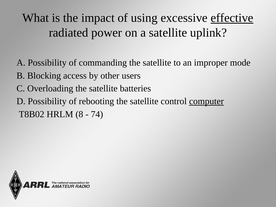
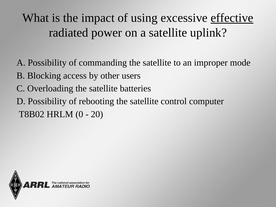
computer underline: present -> none (206, 101)
8: 8 -> 0 (79, 114)
74: 74 -> 20 (97, 114)
